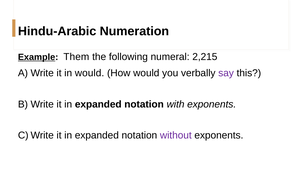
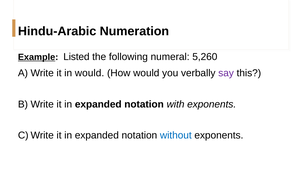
Them: Them -> Listed (76, 57)
2,215: 2,215 -> 5,260 (205, 57)
without colour: purple -> blue (176, 135)
